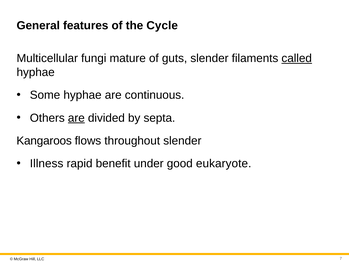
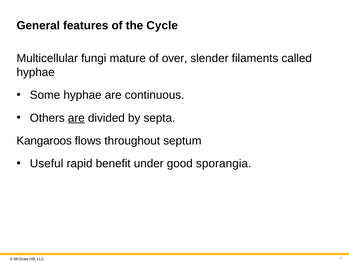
guts: guts -> over (175, 58)
called underline: present -> none (297, 58)
throughout slender: slender -> septum (182, 141)
Illness: Illness -> Useful (47, 163)
eukaryote: eukaryote -> sporangia (224, 163)
